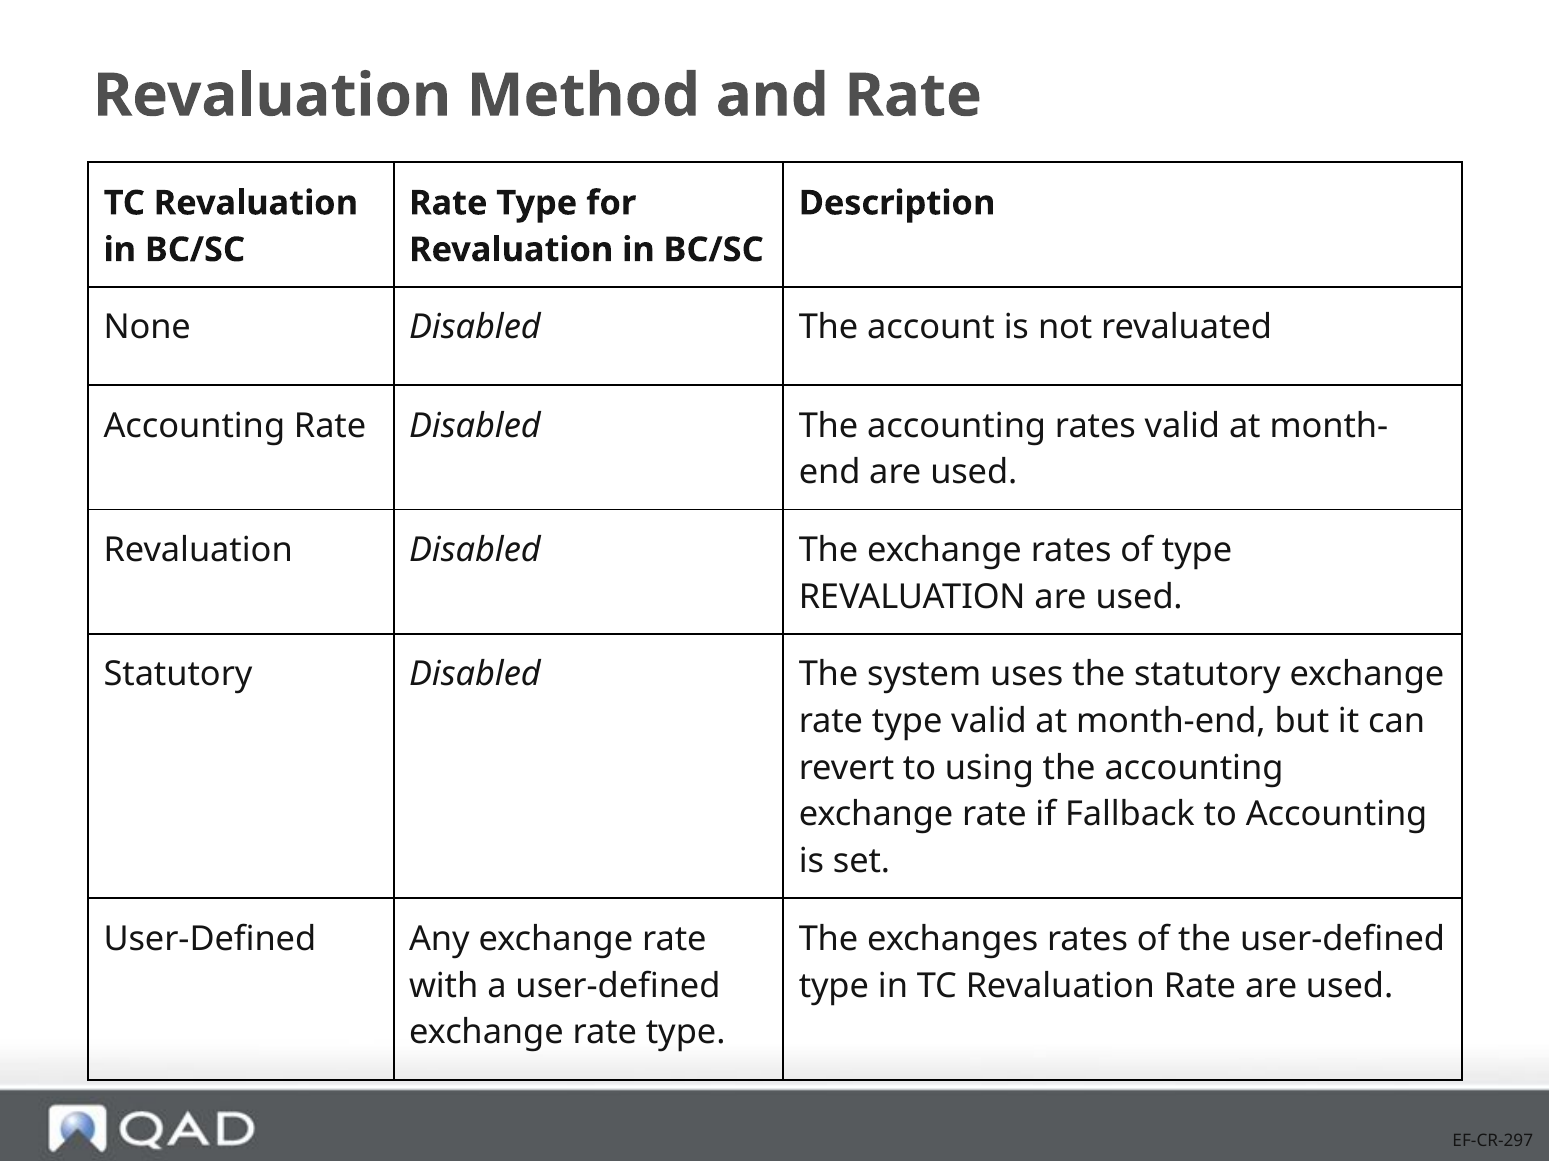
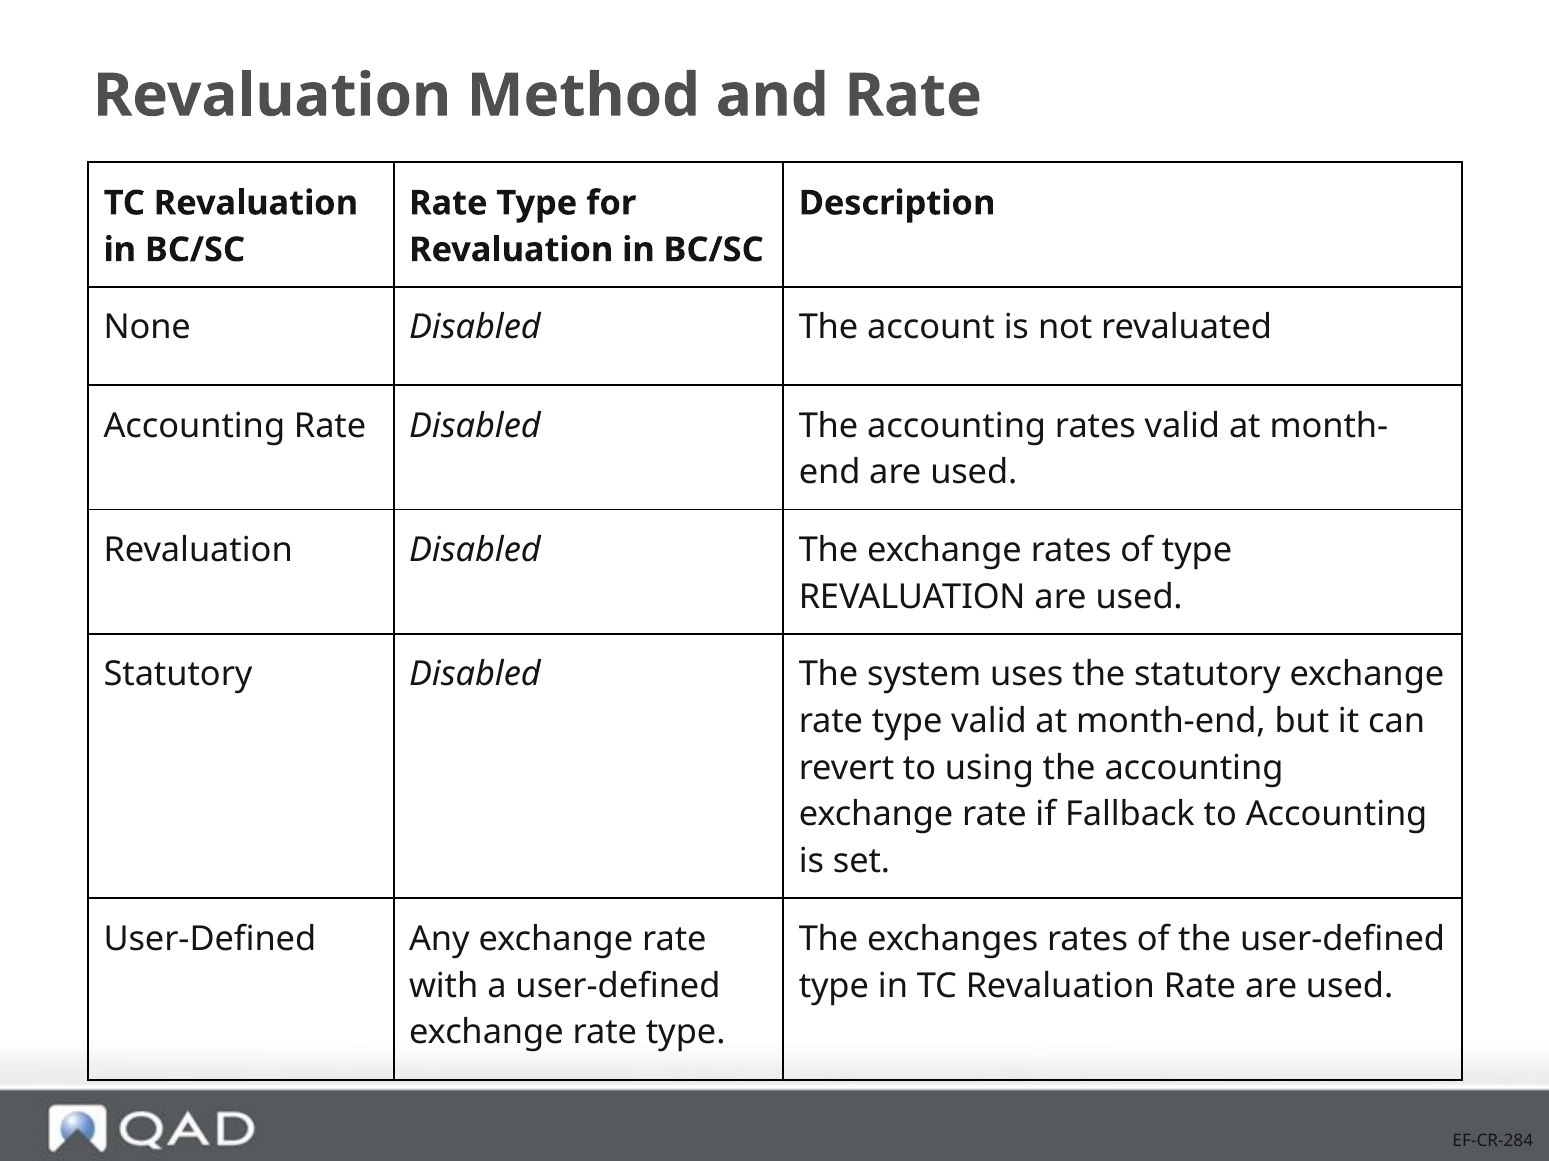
EF-CR-297: EF-CR-297 -> EF-CR-284 (1493, 1142)
